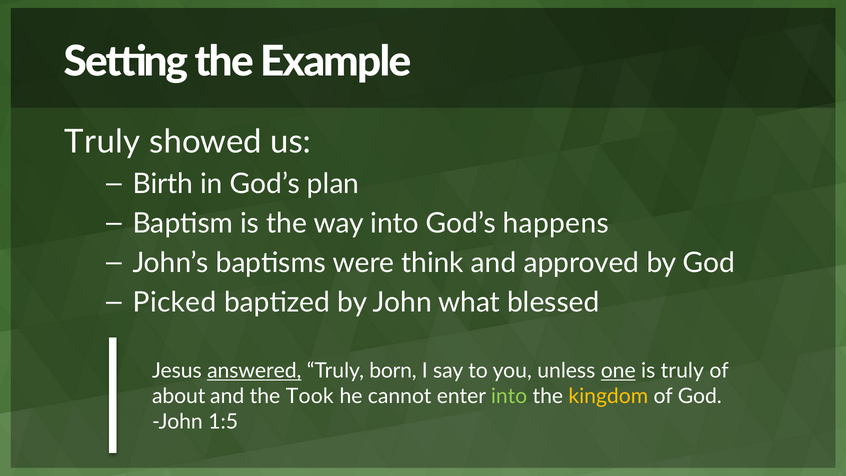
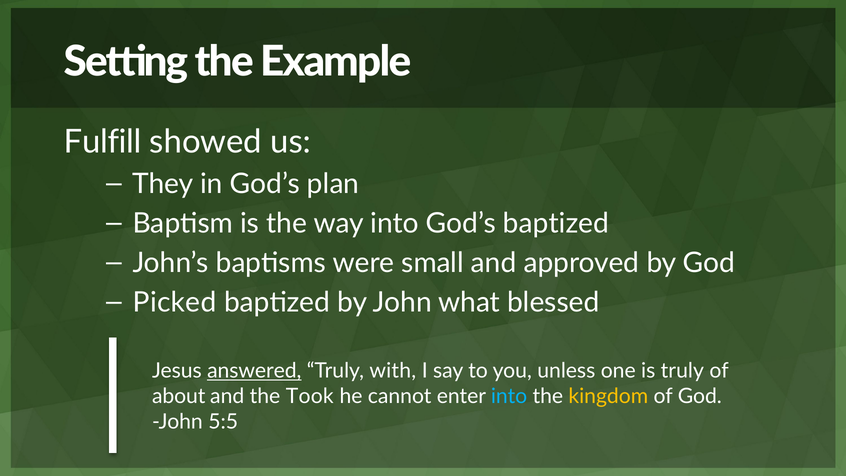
Truly: Truly -> Fulfill (103, 142)
Birth: Birth -> They (163, 184)
God’s happens: happens -> baptized (556, 223)
think: think -> small (433, 263)
born: born -> with (393, 371)
one underline: present -> none (618, 371)
into colour: light green -> light blue (509, 396)
1:5: 1:5 -> 5:5 (223, 422)
